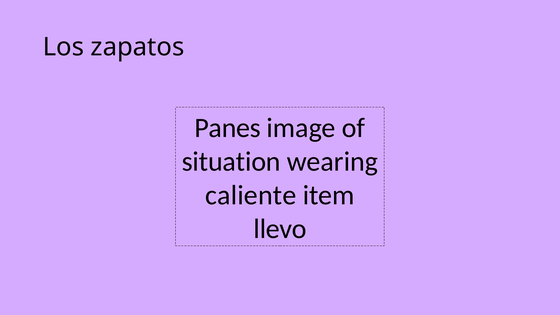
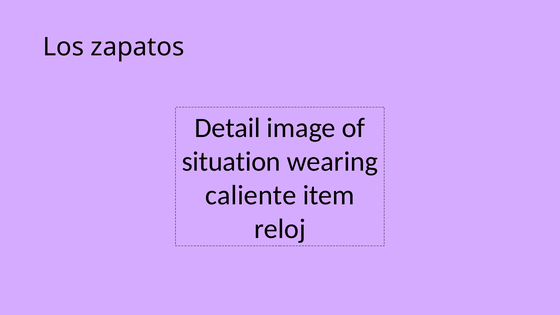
Panes: Panes -> Detail (228, 128)
llevo: llevo -> reloj (280, 229)
